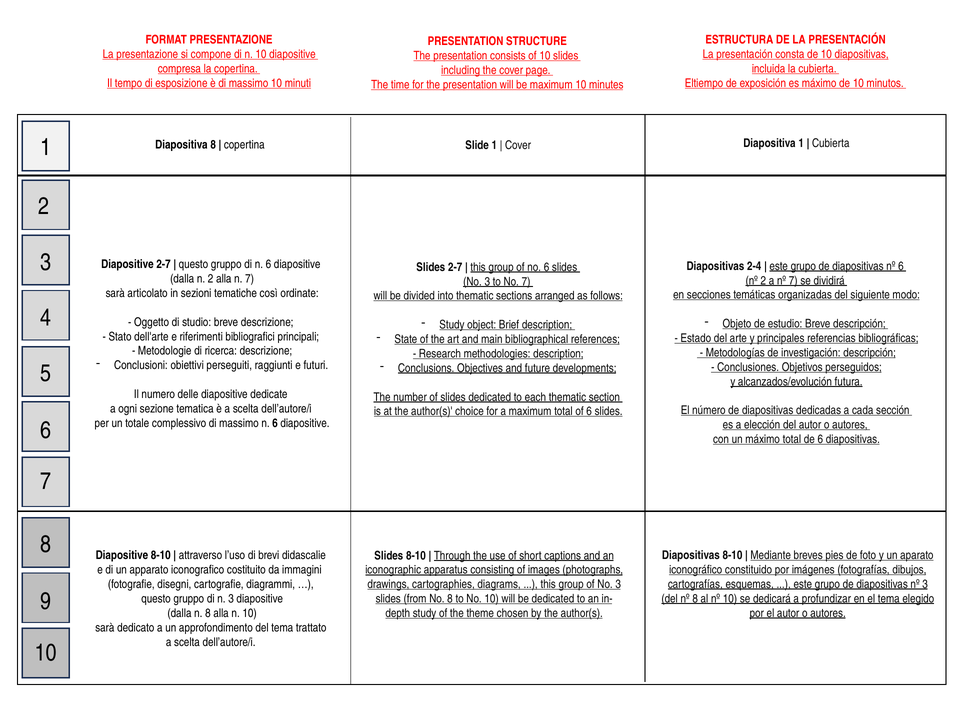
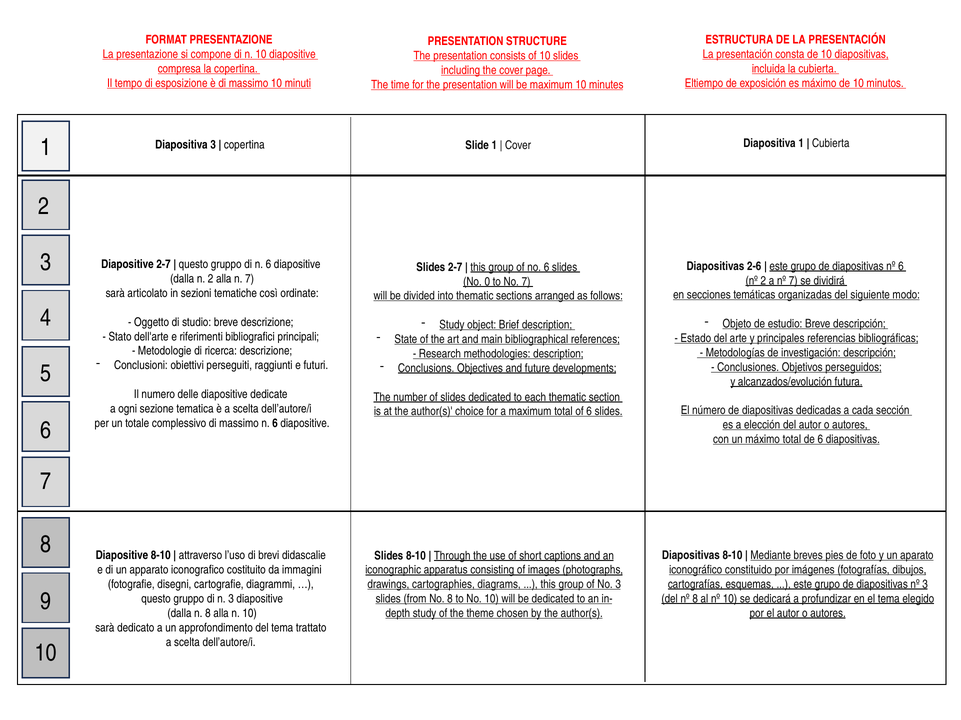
Diapositiva 8: 8 -> 3 (213, 145)
2-4: 2-4 -> 2-6 (754, 266)
3: 3 -> 0 (487, 282)
